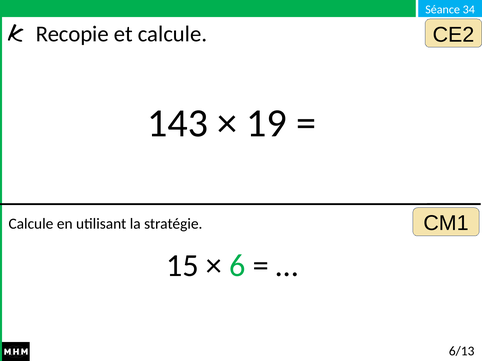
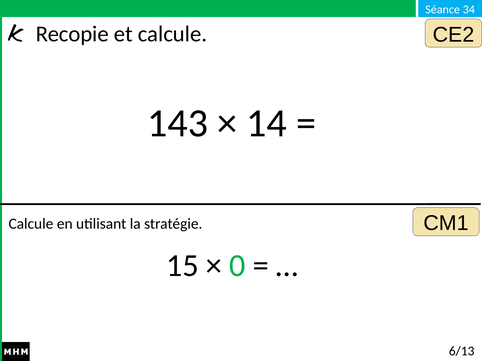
19: 19 -> 14 (267, 123)
6: 6 -> 0 (237, 266)
